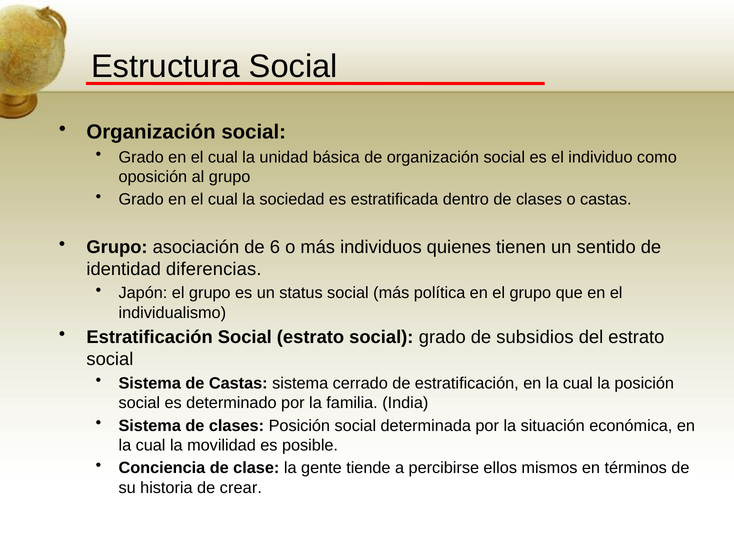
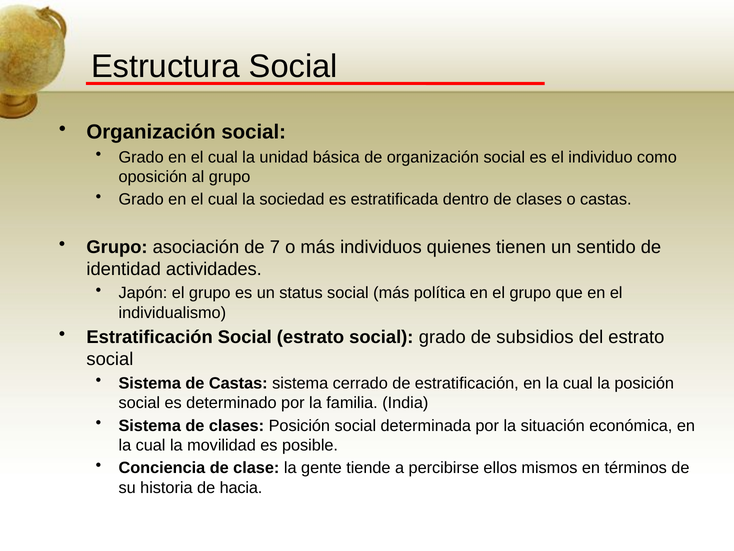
6: 6 -> 7 (275, 247)
diferencias: diferencias -> actividades (214, 269)
crear: crear -> hacia (241, 487)
